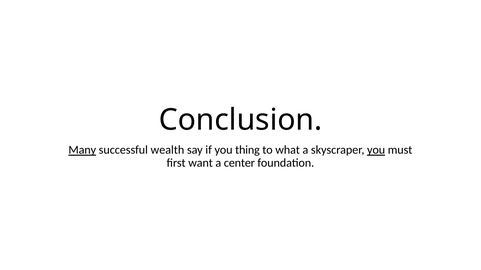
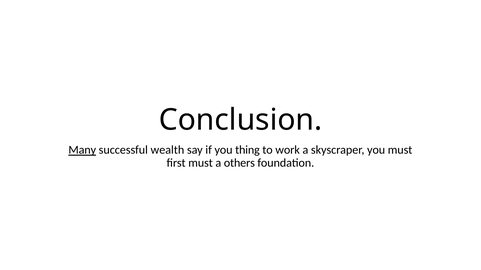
what: what -> work (288, 150)
you underline: present -> none (376, 150)
first want: want -> must (201, 163)
center: center -> others (239, 163)
